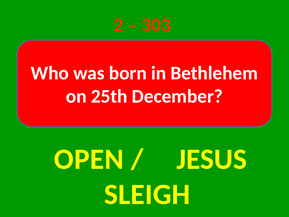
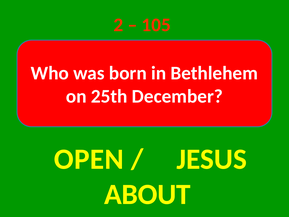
303: 303 -> 105 (156, 25)
SLEIGH: SLEIGH -> ABOUT (147, 194)
